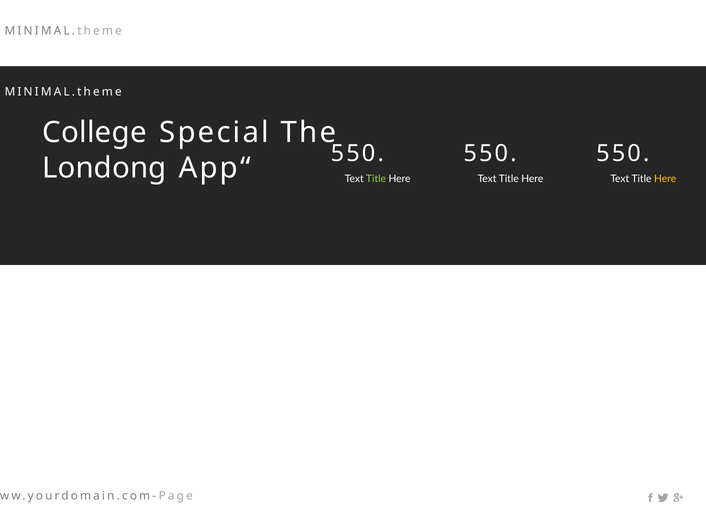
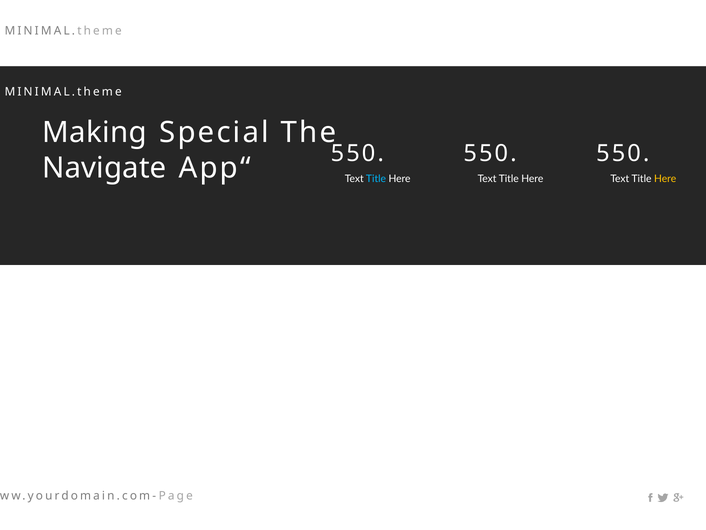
College: College -> Making (95, 133)
Londong: Londong -> Navigate (104, 168)
Title colour: light green -> light blue (376, 179)
